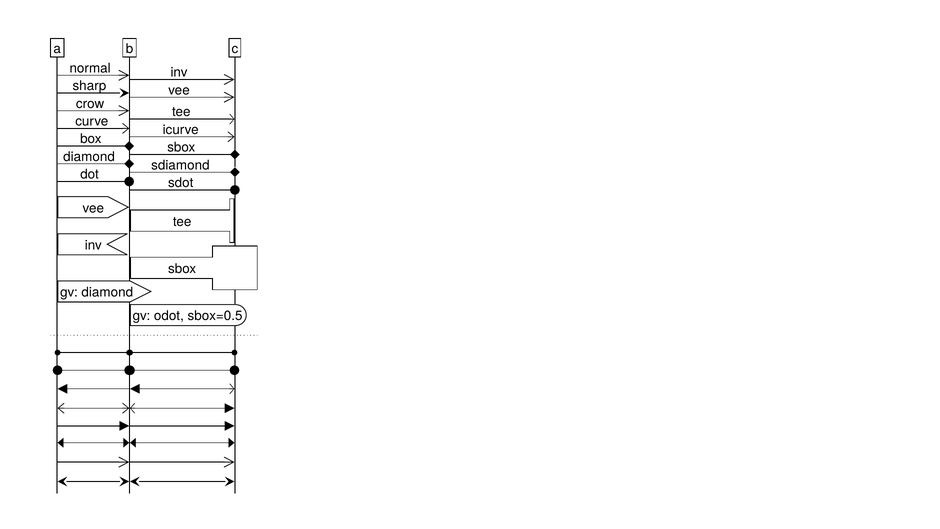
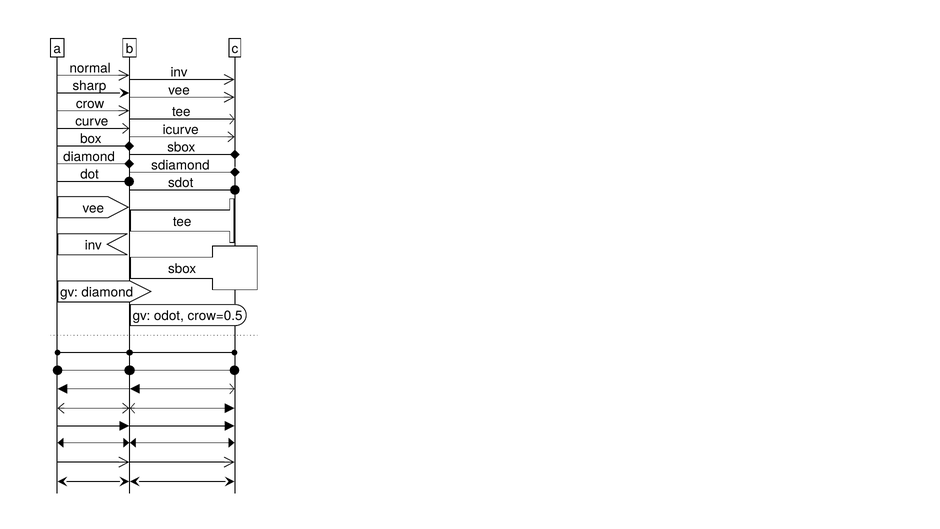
sbox=0.5: sbox=0.5 -> crow=0.5 (215, 316)
